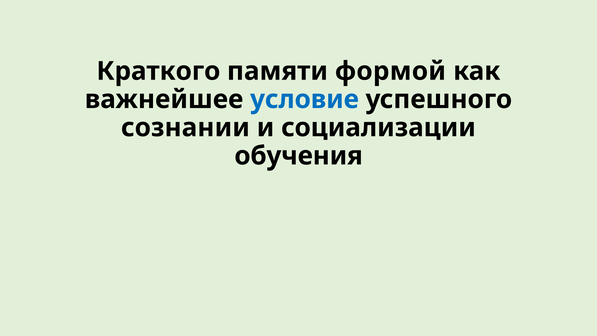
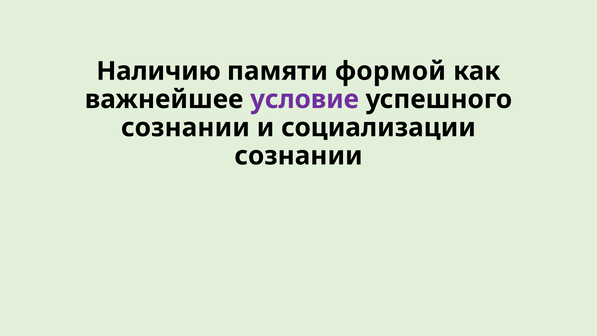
Краткого: Краткого -> Наличию (158, 71)
условие colour: blue -> purple (304, 99)
обучения: обучения -> сознании (298, 156)
